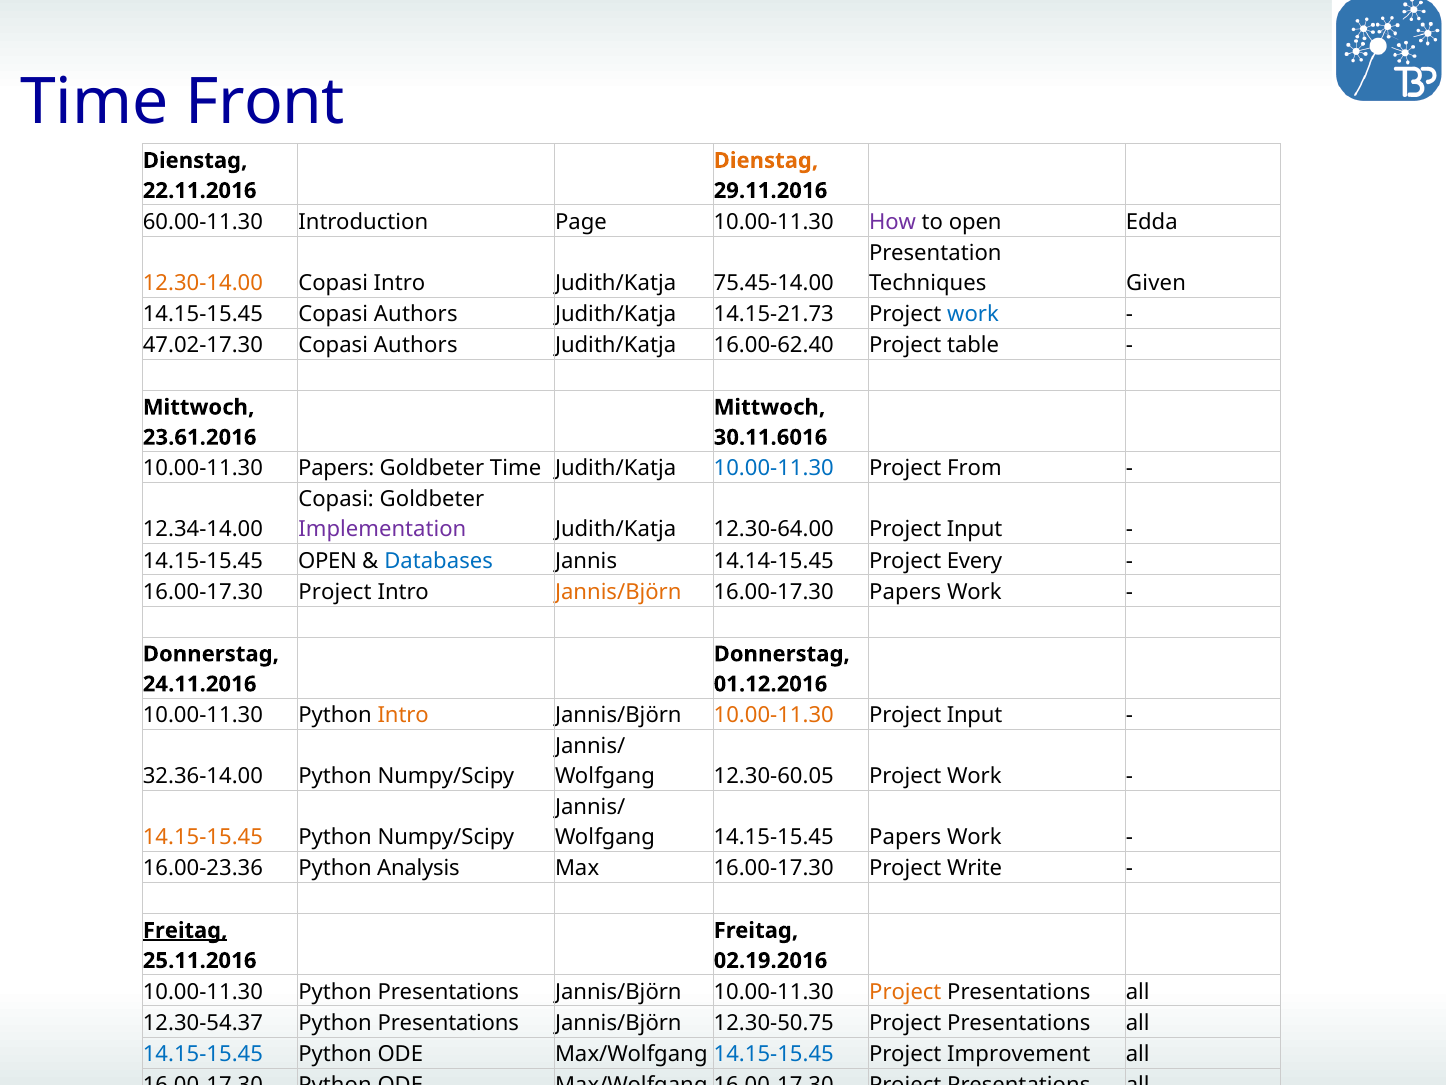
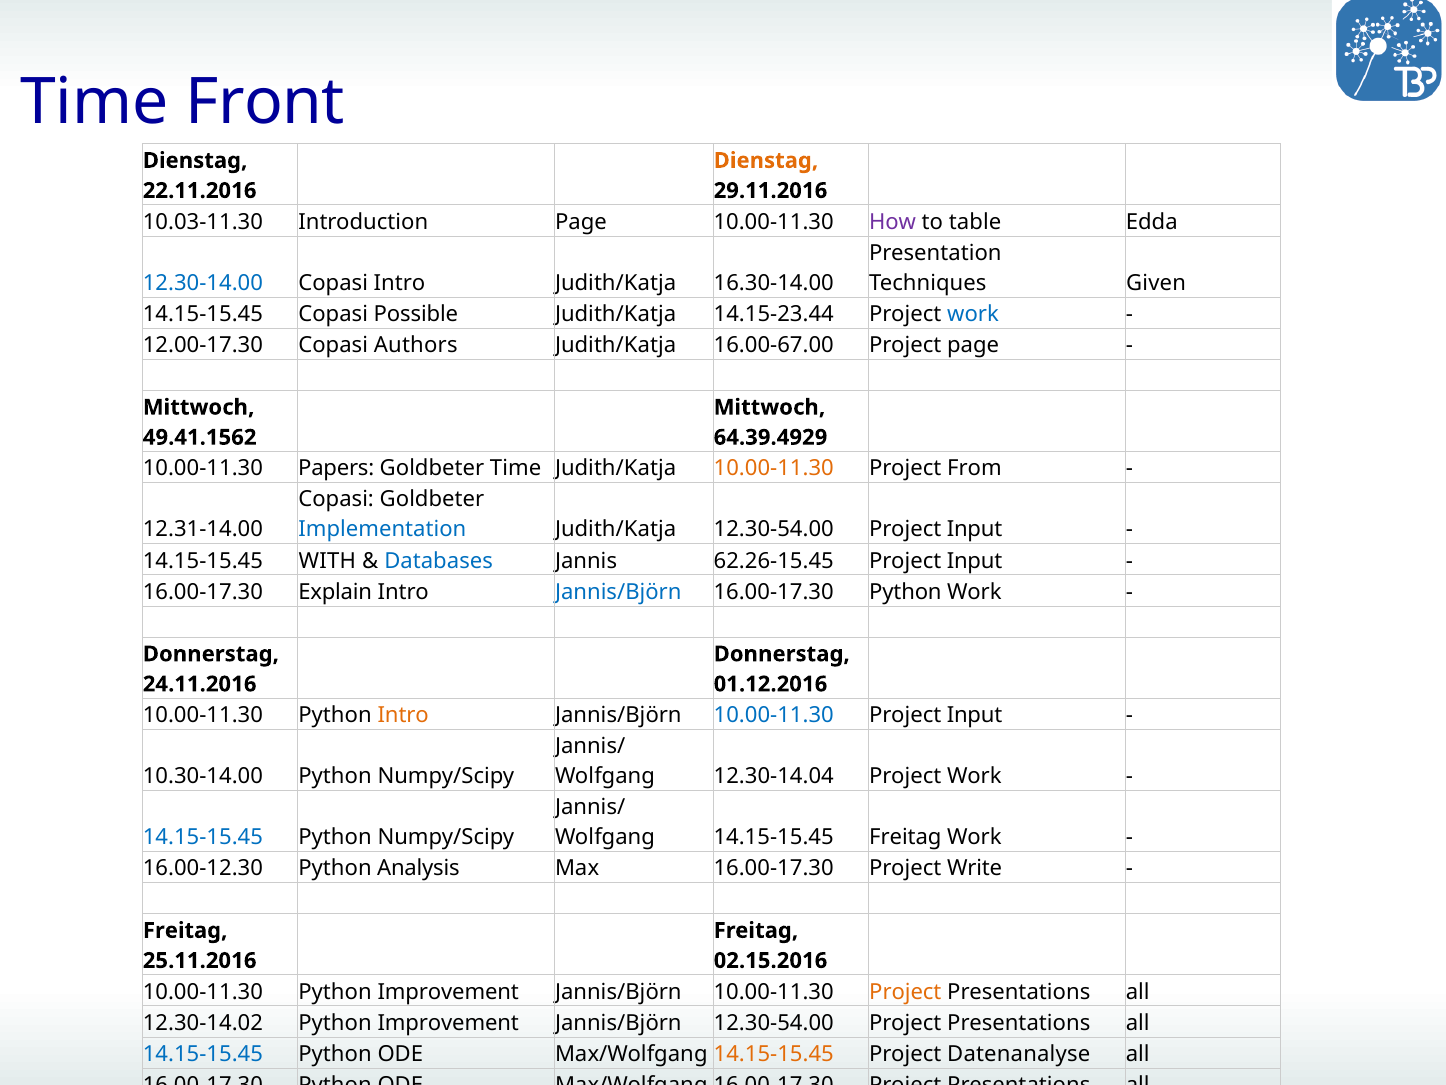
60.00-11.30: 60.00-11.30 -> 10.03-11.30 (203, 222)
to open: open -> table (975, 222)
12.30-14.00 colour: orange -> blue (203, 283)
75.45-14.00: 75.45-14.00 -> 16.30-14.00 (774, 283)
14.15-15.45 Copasi Authors: Authors -> Possible (416, 314)
14.15-21.73: 14.15-21.73 -> 14.15-23.44 (774, 314)
47.02-17.30: 47.02-17.30 -> 12.00-17.30 (203, 345)
16.00-62.40: 16.00-62.40 -> 16.00-67.00 (774, 345)
Project table: table -> page (973, 345)
23.61.2016: 23.61.2016 -> 49.41.1562 (200, 437)
30.11.6016: 30.11.6016 -> 64.39.4929 (770, 437)
10.00-11.30 colour: blue -> orange (774, 468)
12.34-14.00: 12.34-14.00 -> 12.31-14.00 (203, 529)
Implementation colour: purple -> blue (382, 529)
Judith/Katja 12.30-64.00: 12.30-64.00 -> 12.30-54.00 (774, 529)
14.15-15.45 OPEN: OPEN -> WITH (327, 560)
14.14-15.45: 14.14-15.45 -> 62.26-15.45 (774, 560)
Every: Every -> Input (975, 560)
Project: Project -> Explain (335, 592)
Jannis/Björn colour: orange -> blue (618, 592)
Papers: Papers -> Python (905, 592)
10.00-11.30 colour: orange -> blue (774, 715)
32.36-14.00: 32.36-14.00 -> 10.30-14.00 (203, 776)
12.30-60.05: 12.30-60.05 -> 12.30-14.04 (774, 776)
14.15-15.45 colour: orange -> blue (203, 837)
14.15-15.45 Papers: Papers -> Freitag (905, 837)
16.00-23.36: 16.00-23.36 -> 16.00-12.30 (203, 868)
Freitag underline: present -> none (185, 930)
02.19.2016: 02.19.2016 -> 02.15.2016 (770, 960)
10.00-11.30 Python Presentations: Presentations -> Improvement (448, 991)
12.30-54.37: 12.30-54.37 -> 12.30-14.02 (203, 1022)
Presentations: Presentations -> Improvement (448, 1022)
Jannis/Björn 12.30-50.75: 12.30-50.75 -> 12.30-54.00 (774, 1022)
14.15-15.45 colour: blue -> orange (774, 1053)
Improvement: Improvement -> Datenanalyse (1019, 1053)
